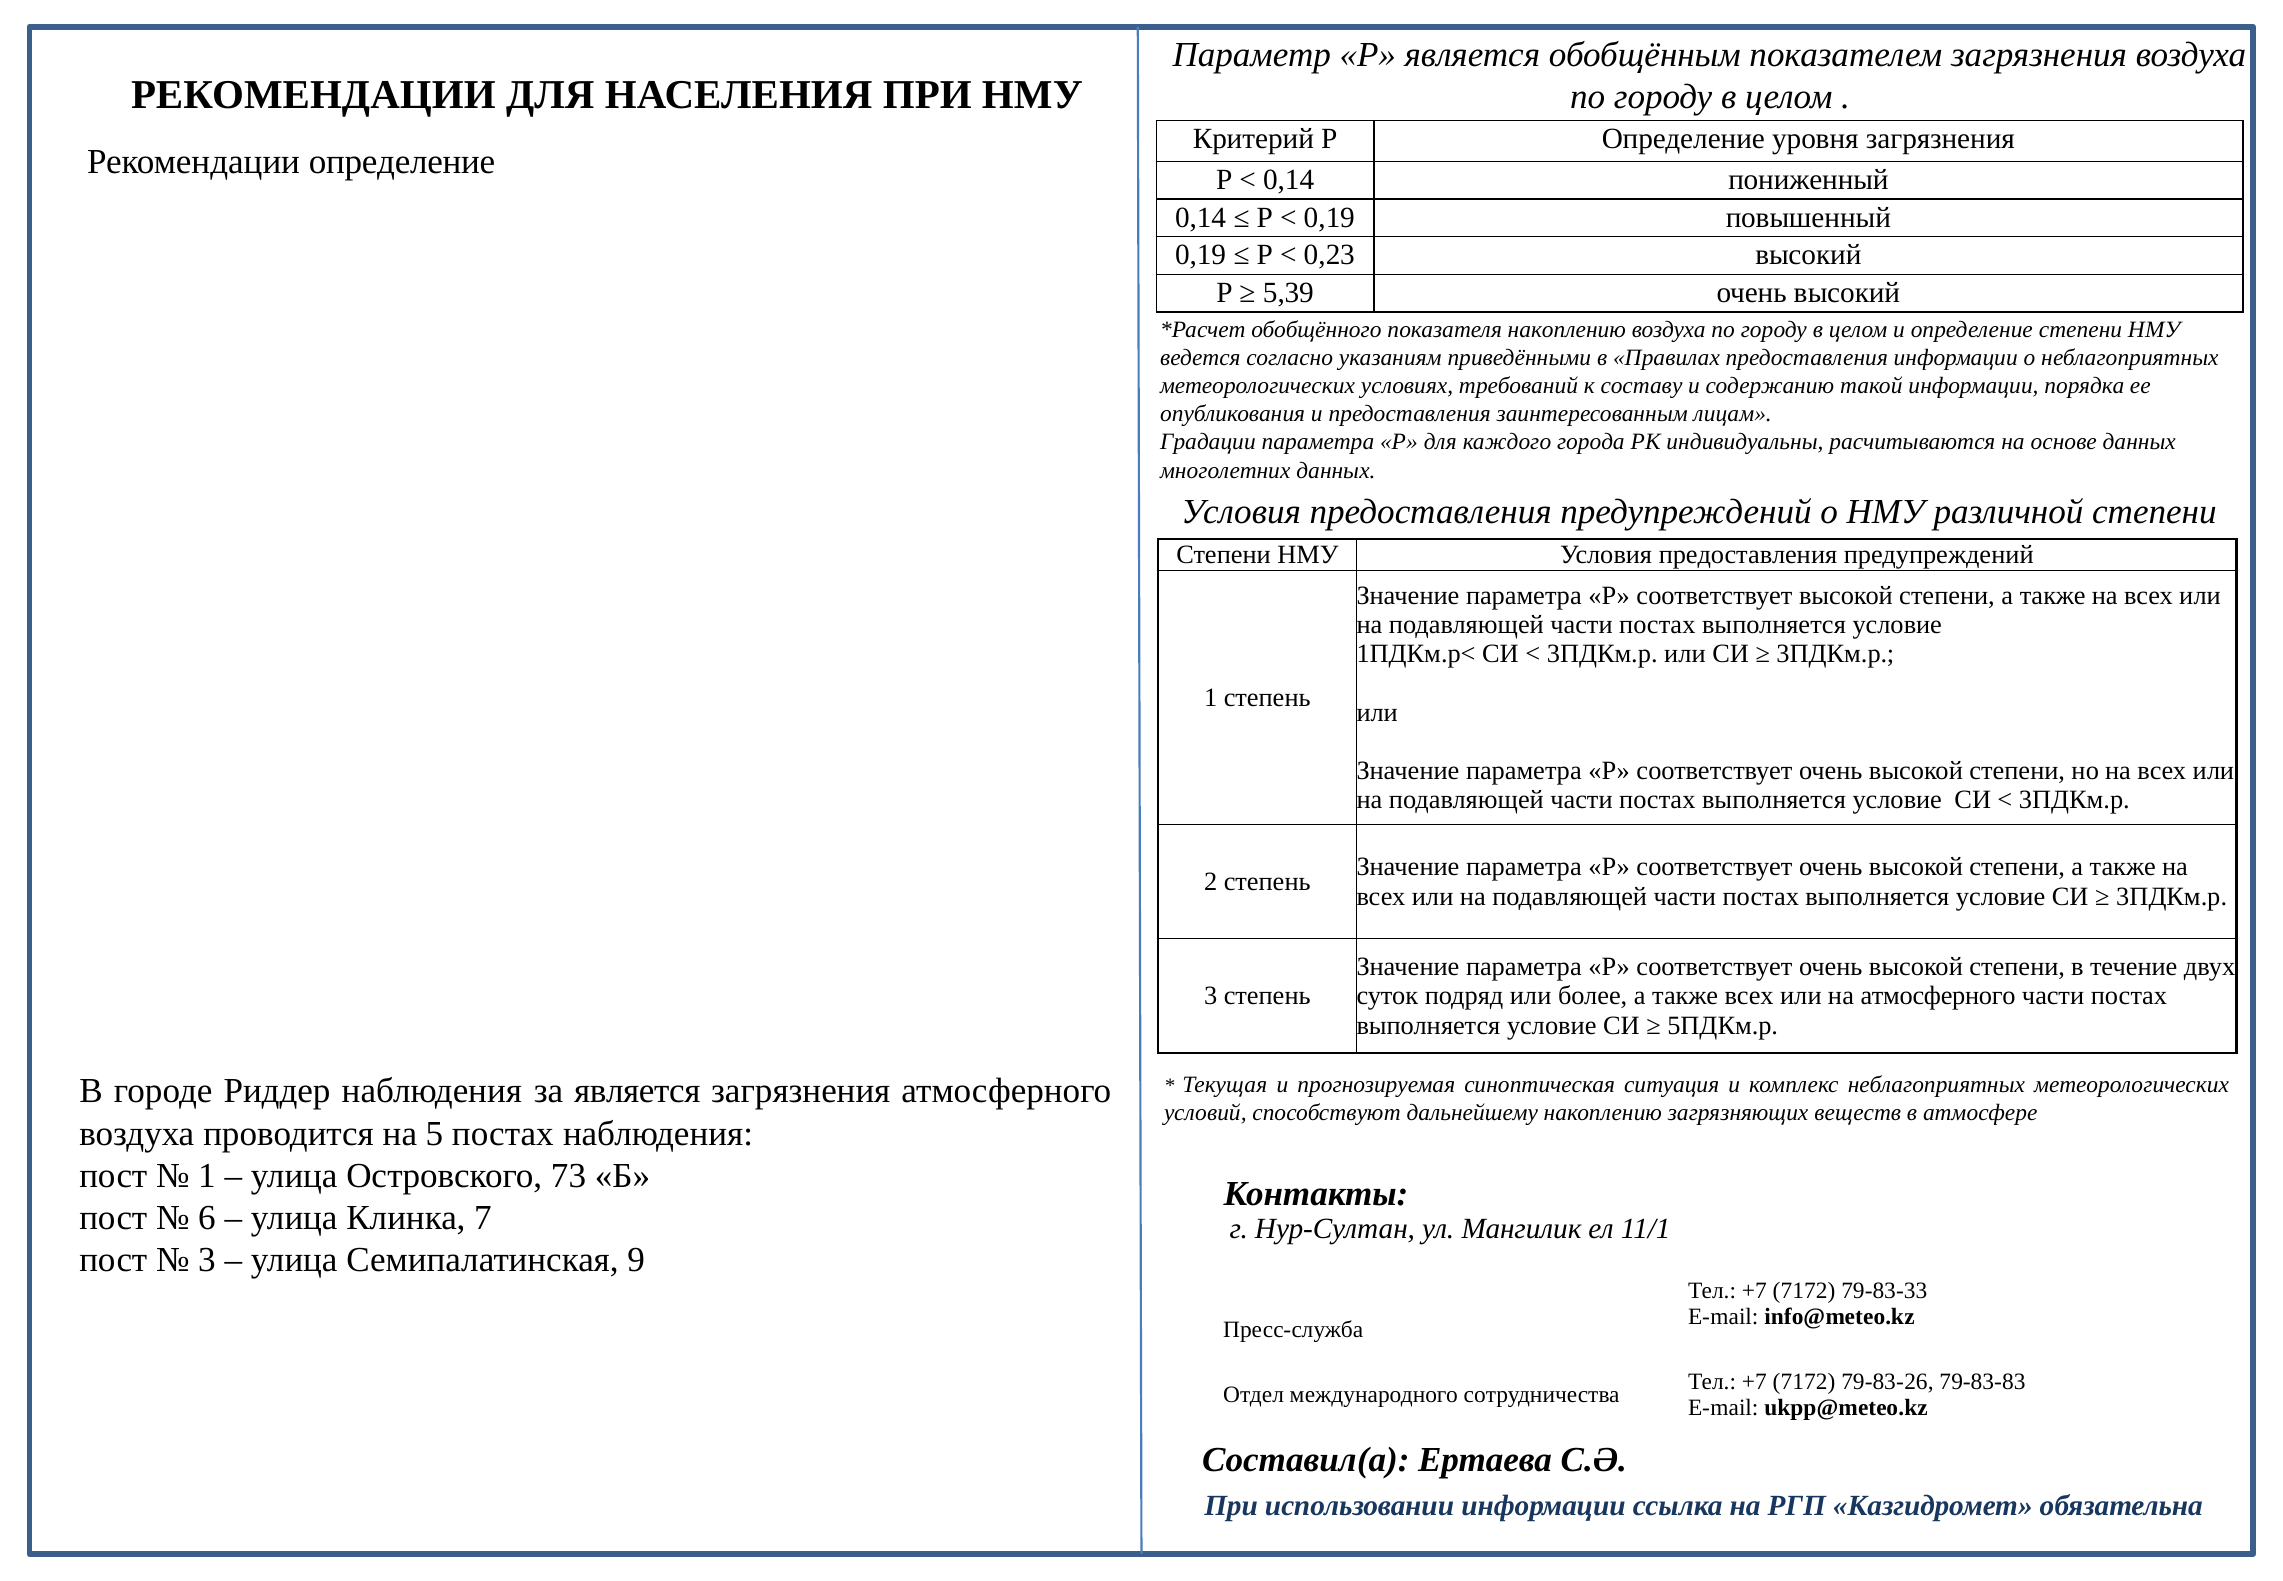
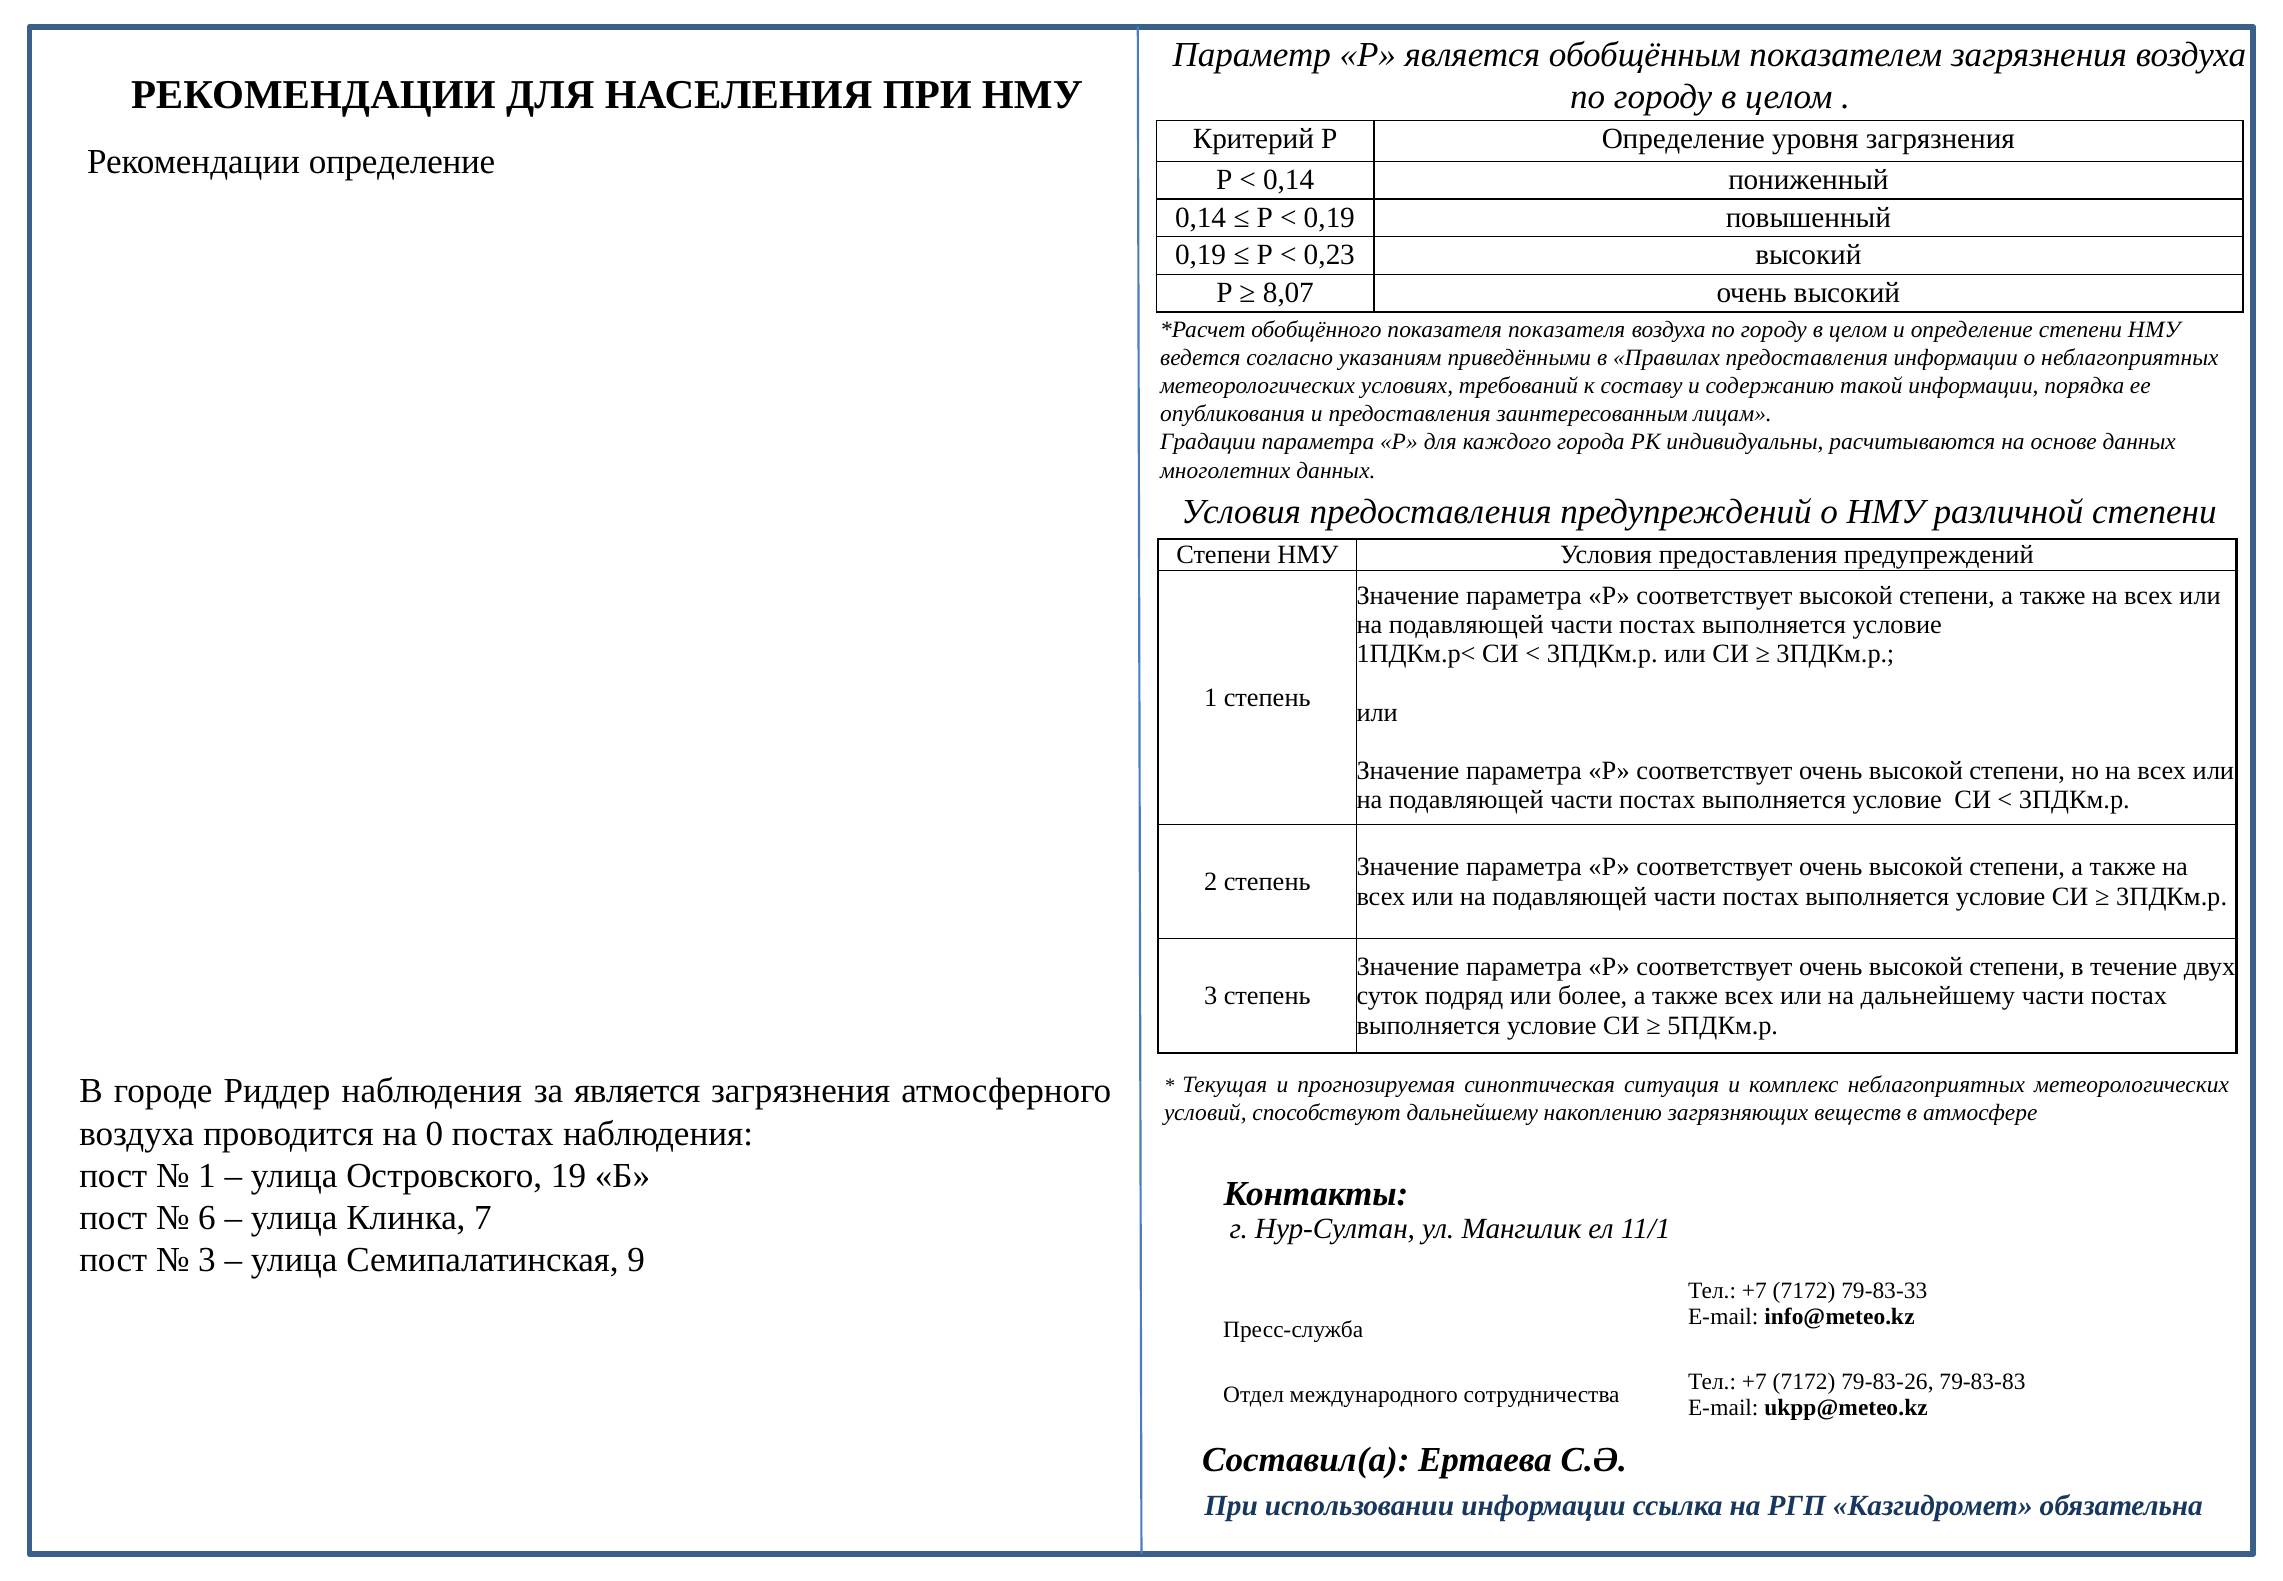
5,39: 5,39 -> 8,07 (1288, 293)
показателя накоплению: накоплению -> показателя (1567, 330)
на атмосферного: атмосферного -> дальнейшему (1938, 996)
5: 5 -> 0 (434, 1133)
73: 73 -> 19 (569, 1175)
